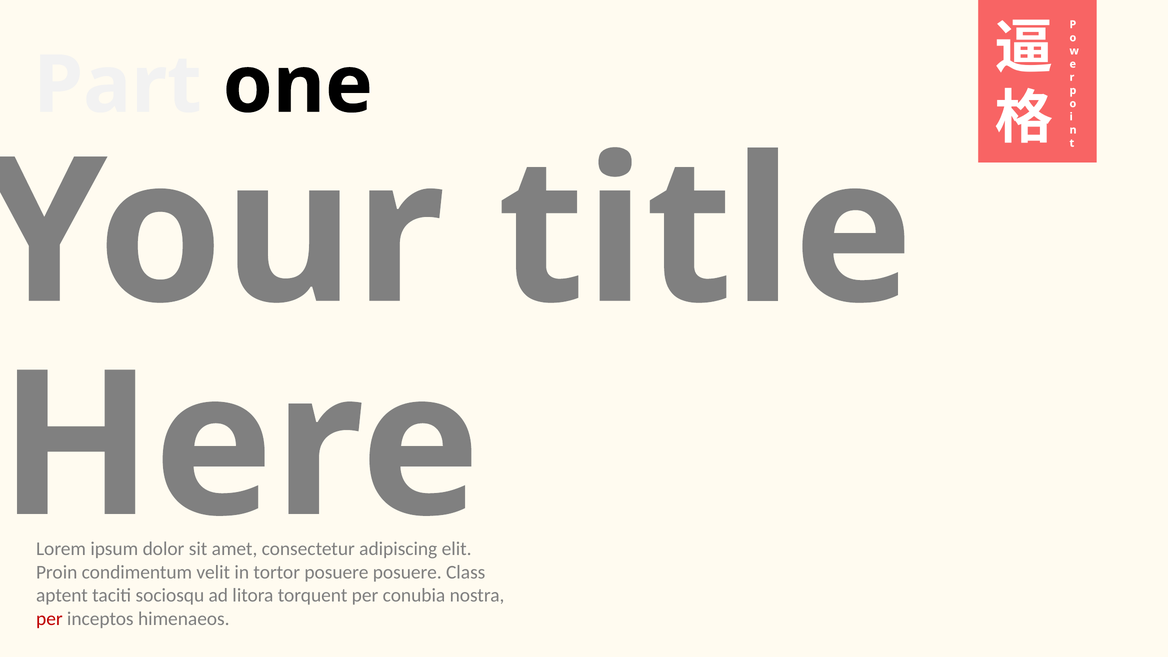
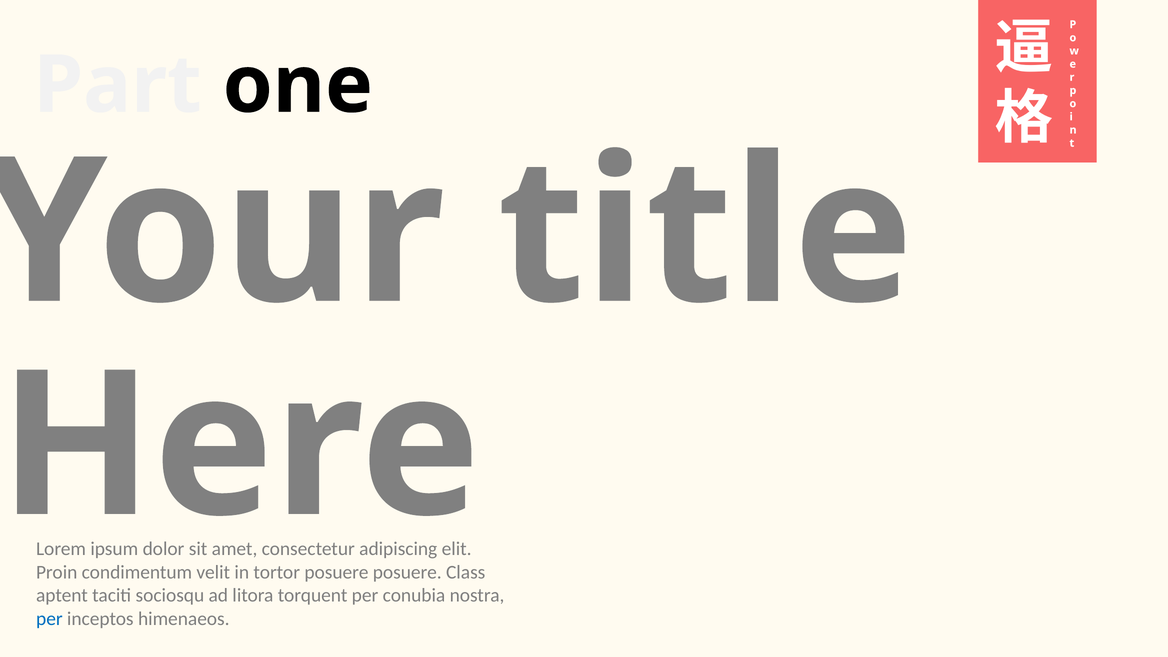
per colour: red -> blue (49, 619)
